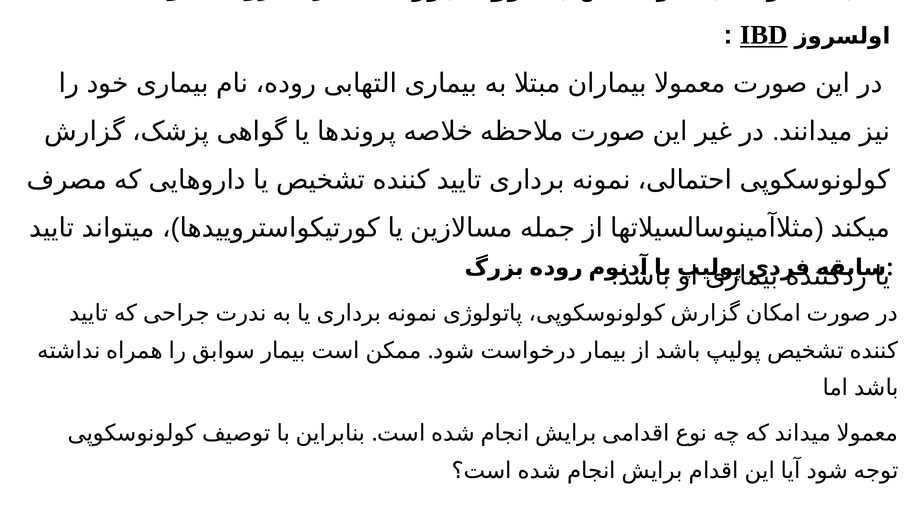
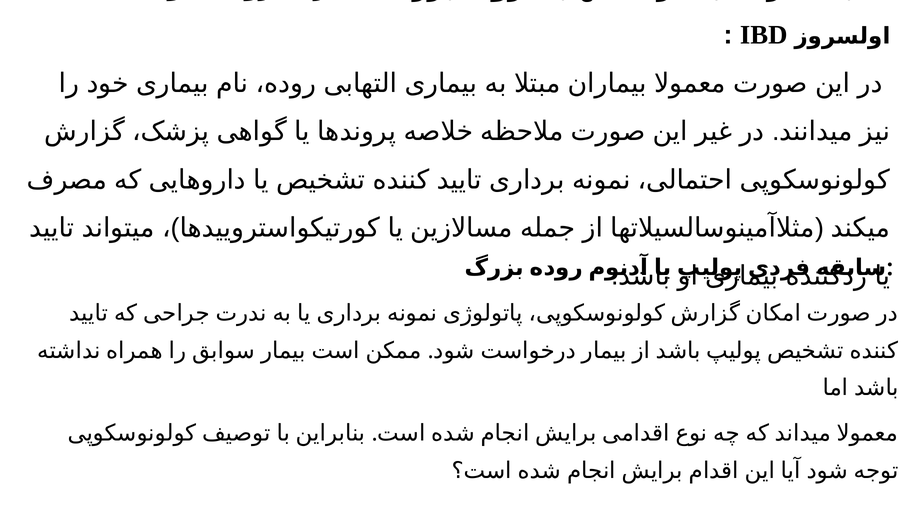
IBD underline: present -> none (764, 35)
